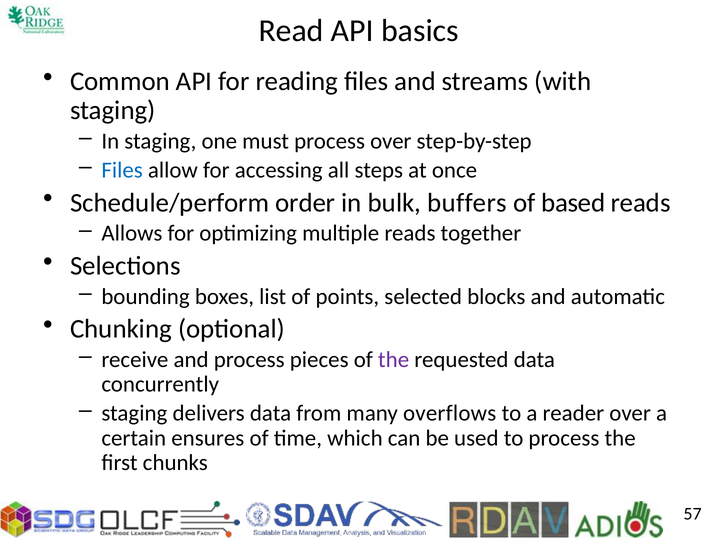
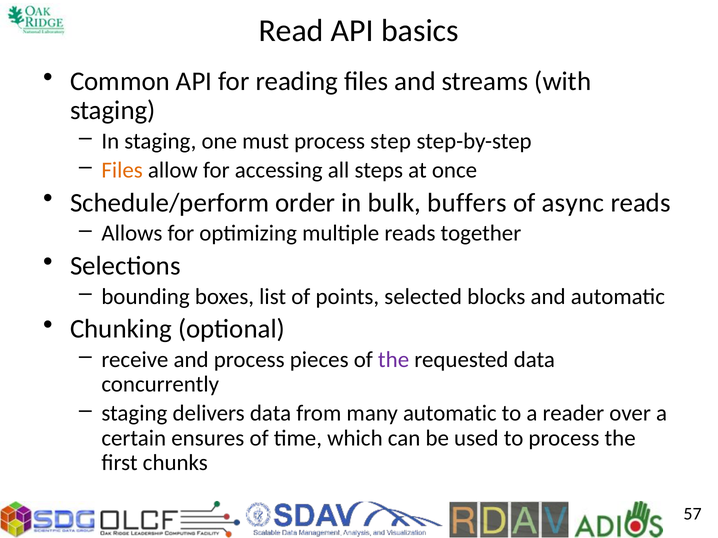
process over: over -> step (391, 141)
Files colour: blue -> orange (122, 170)
based: based -> async (573, 203)
many overflows: overflows -> automatic (450, 414)
